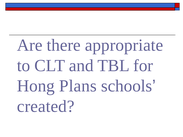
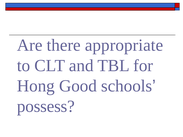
Plans: Plans -> Good (78, 86)
created: created -> possess (46, 107)
